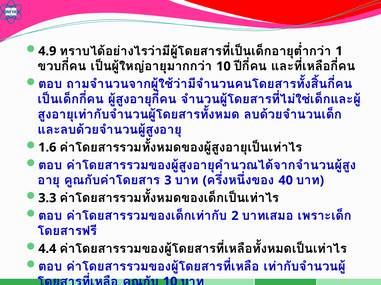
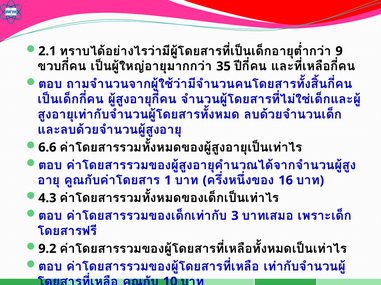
4.9: 4.9 -> 2.1 (47, 51)
1: 1 -> 9 (339, 51)
10: 10 -> 35 (223, 66)
1.6: 1.6 -> 6.6 (47, 148)
3: 3 -> 1 (168, 181)
40: 40 -> 16 (286, 181)
3.3: 3.3 -> 4.3 (47, 199)
2: 2 -> 3 (235, 216)
4.4: 4.4 -> 9.2 (47, 249)
